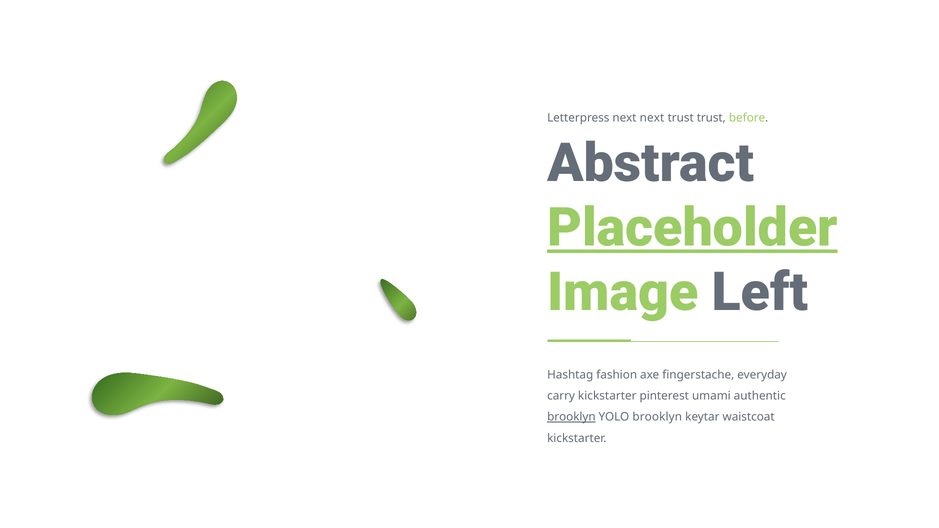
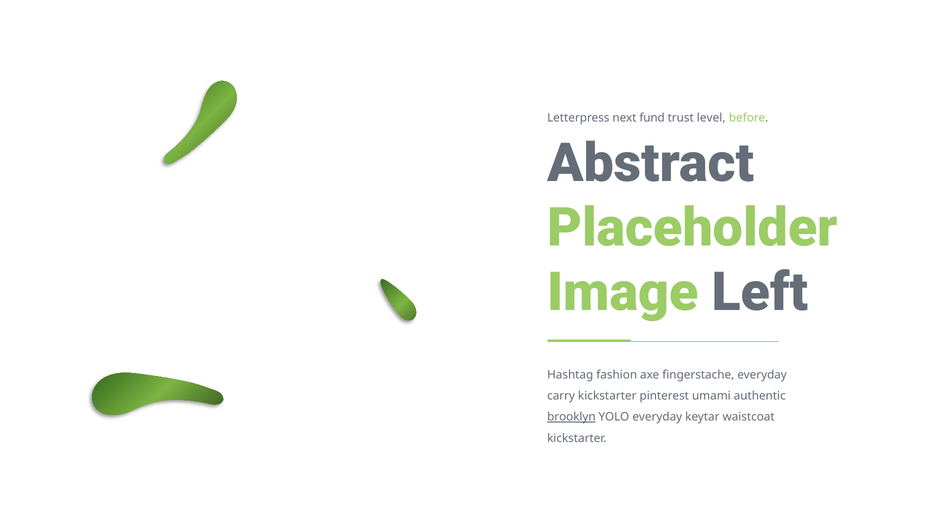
next next: next -> fund (652, 118)
trust trust: trust -> level (711, 118)
Placeholder underline: present -> none (692, 228)
YOLO brooklyn: brooklyn -> everyday (657, 417)
